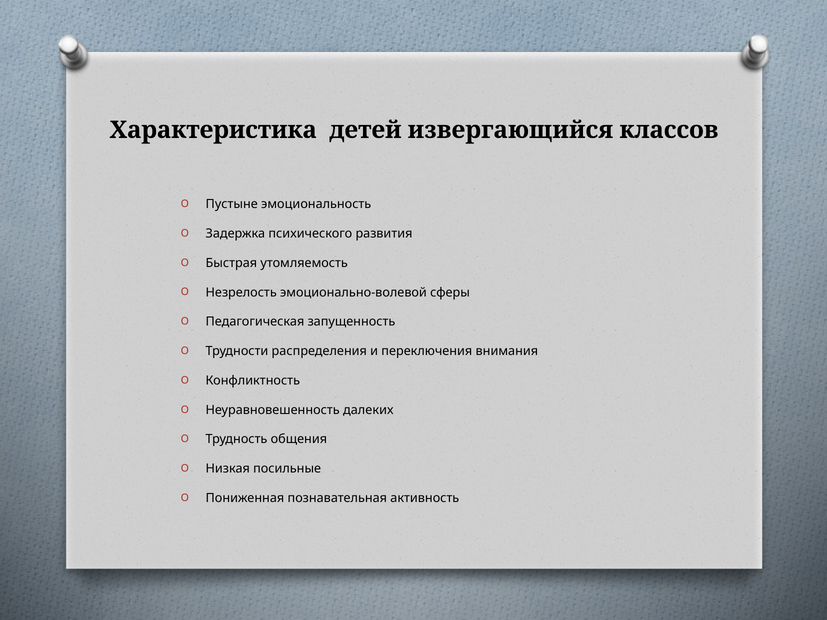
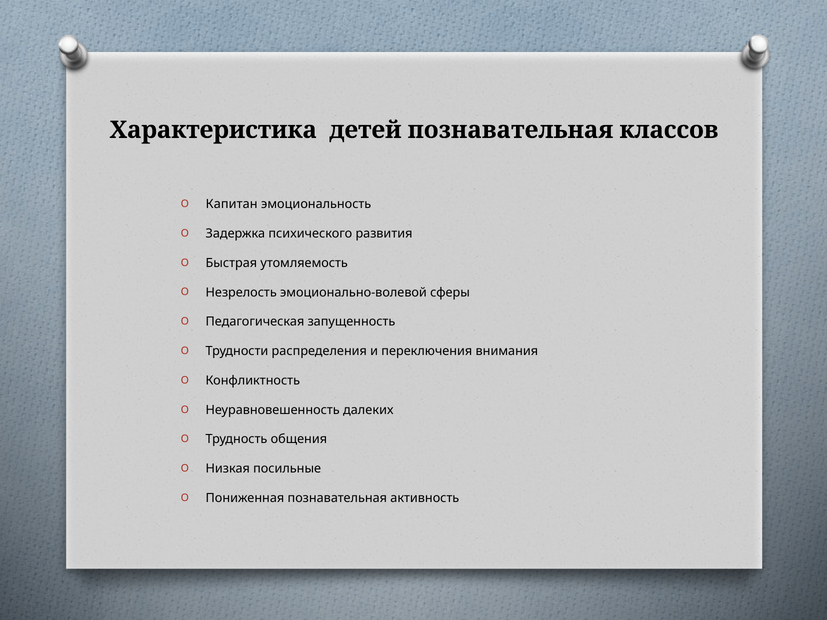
детей извергающийся: извергающийся -> познавательная (510, 130)
Пустыне: Пустыне -> Капитан (232, 204)
